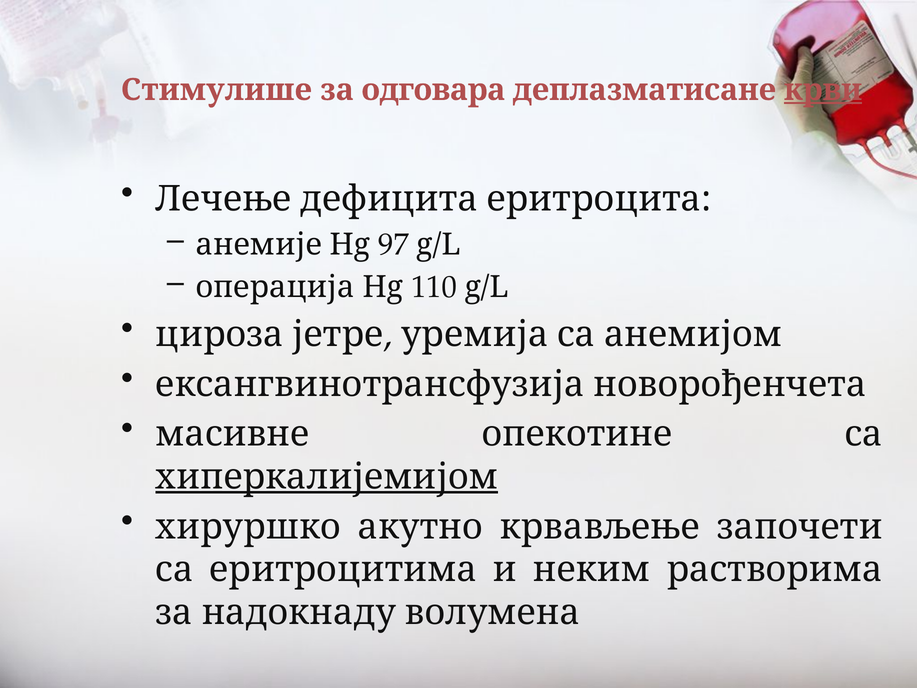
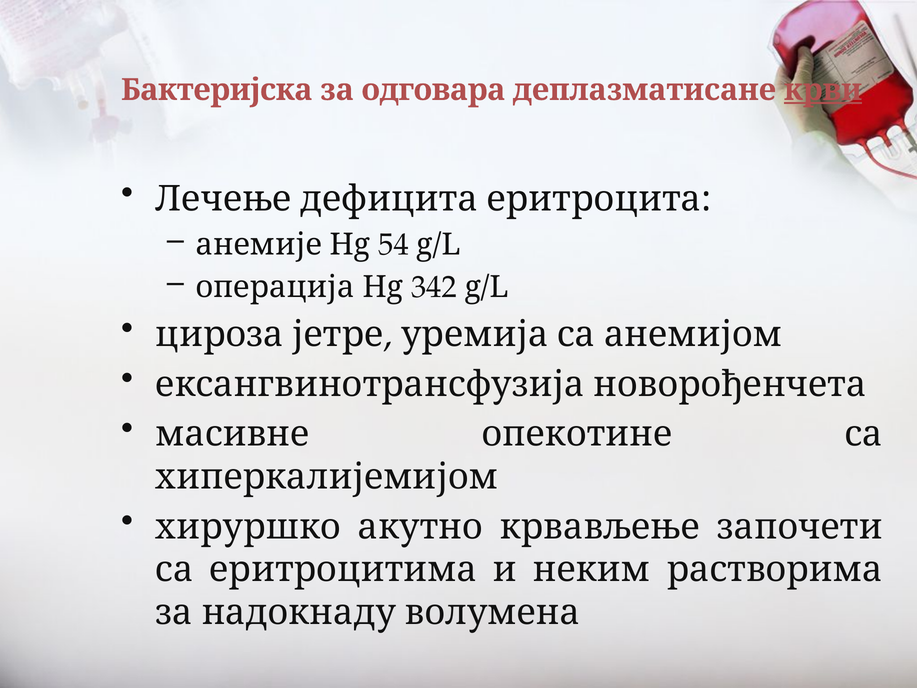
Стимулише: Стимулише -> Бактеријска (217, 90)
97: 97 -> 54 (394, 244)
110: 110 -> 342 (434, 287)
хиперкалијемијом underline: present -> none (327, 477)
